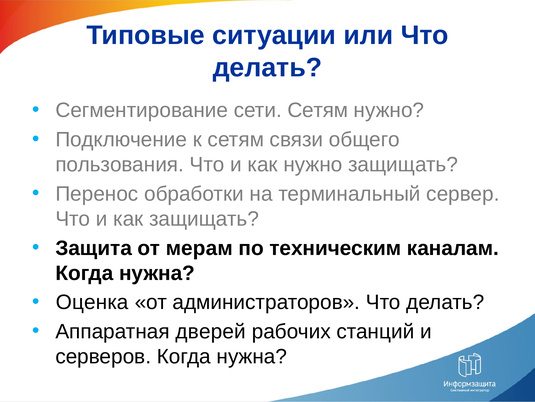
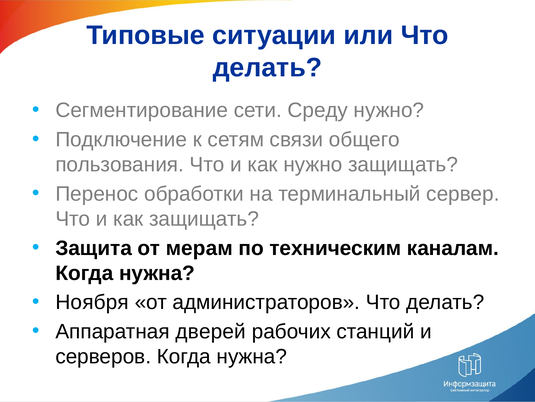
сети Сетям: Сетям -> Среду (318, 110)
Оценка: Оценка -> Ноября (92, 302)
